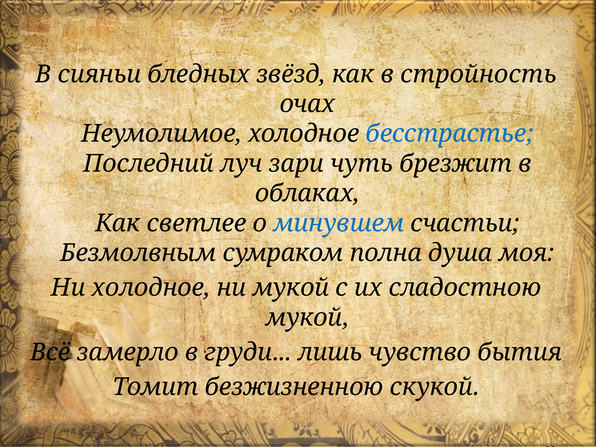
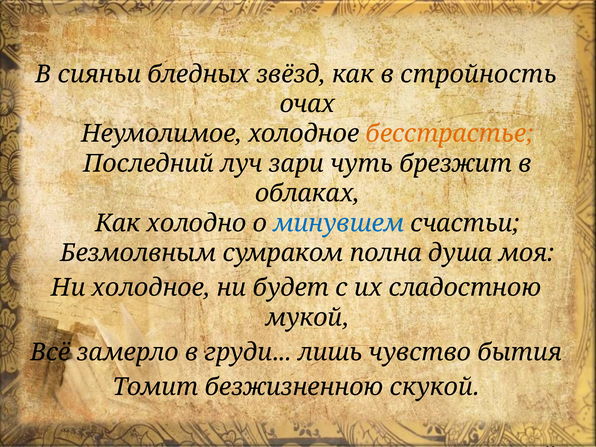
бесстрастье colour: blue -> orange (450, 134)
светлее: светлее -> холодно (197, 223)
ни мукой: мукой -> будет (291, 288)
